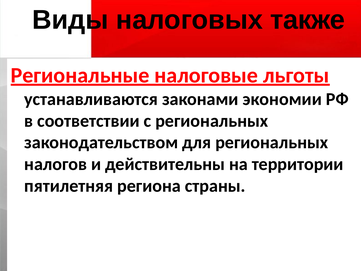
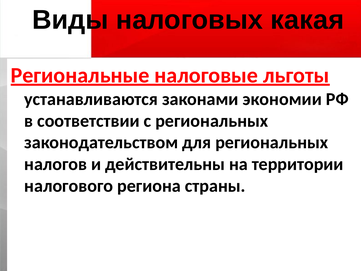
также: также -> какая (307, 20)
пятилетняя: пятилетняя -> налогового (69, 186)
